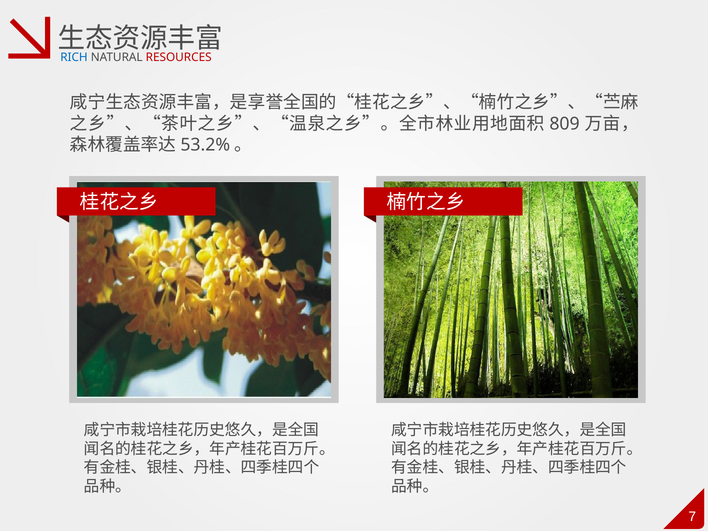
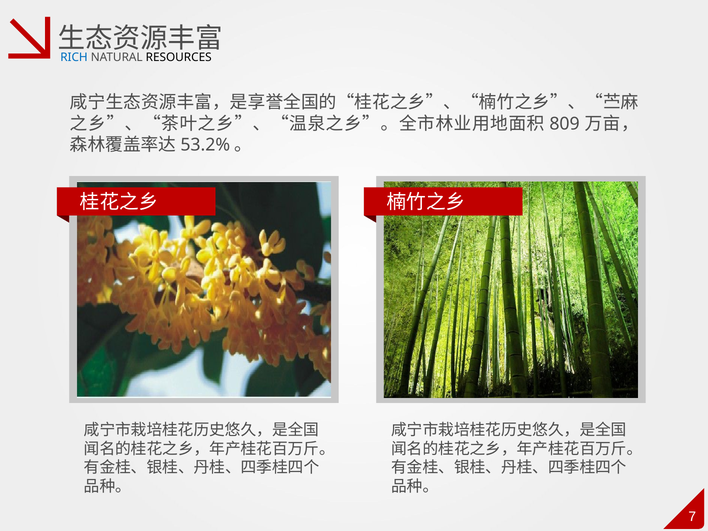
RESOURCES colour: red -> black (179, 58)
